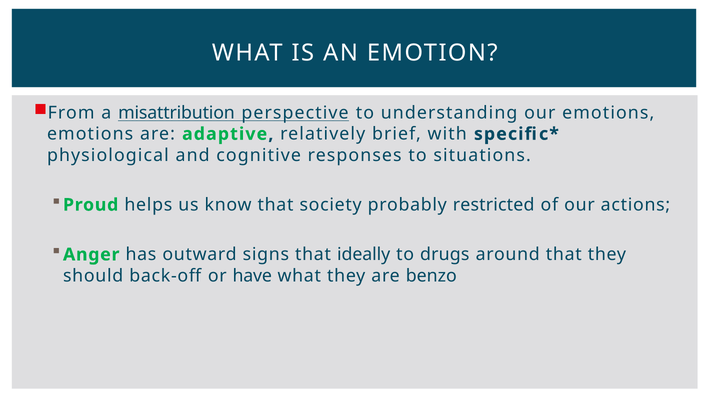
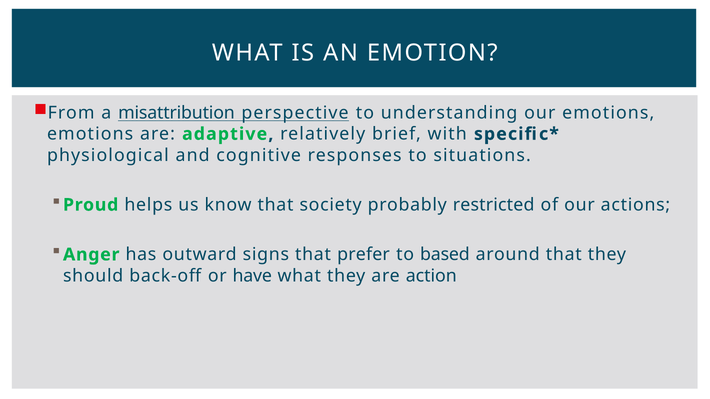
ideally: ideally -> prefer (364, 255)
drugs: drugs -> based (445, 255)
benzo: benzo -> action (431, 276)
